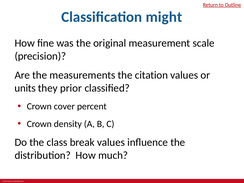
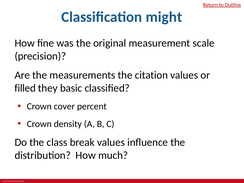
units: units -> filled (25, 88)
prior: prior -> basic (71, 88)
